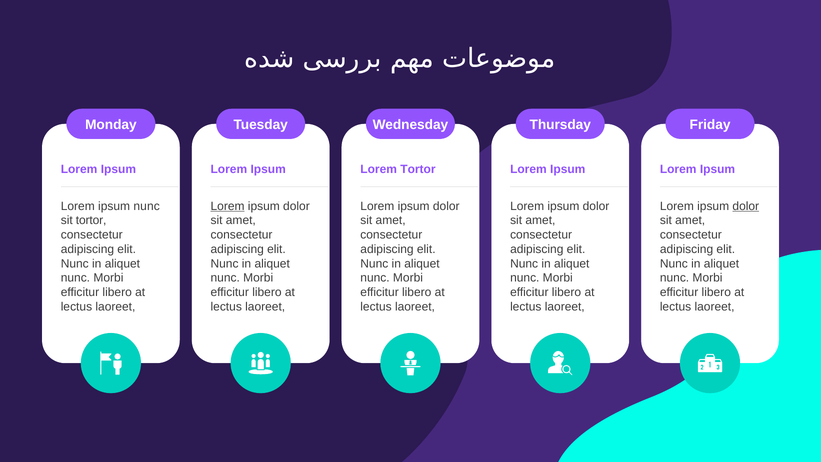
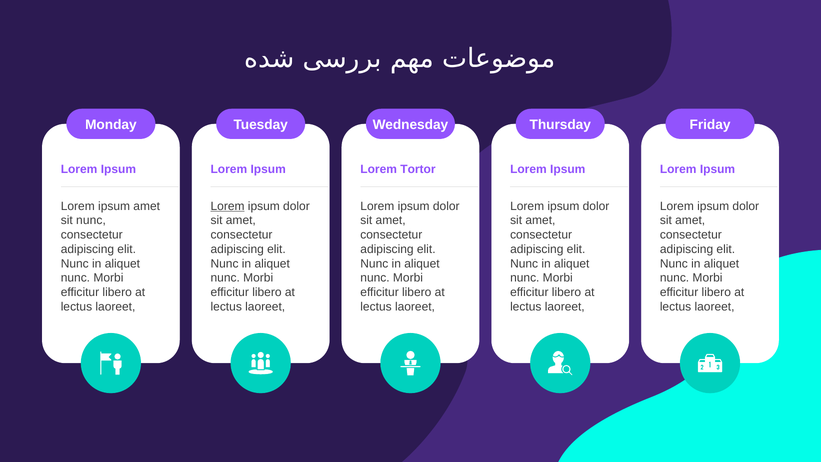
ipsum nunc: nunc -> amet (147, 206)
dolor underline: present -> none (746, 206)
sit tortor: tortor -> nunc (91, 220)
